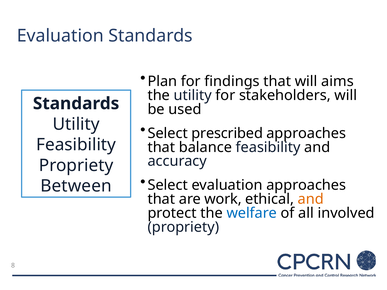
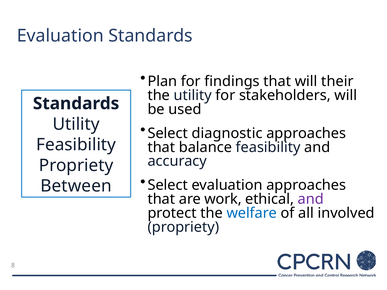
aims: aims -> their (337, 81)
prescribed: prescribed -> diagnostic (227, 133)
and colour: orange -> purple (311, 199)
